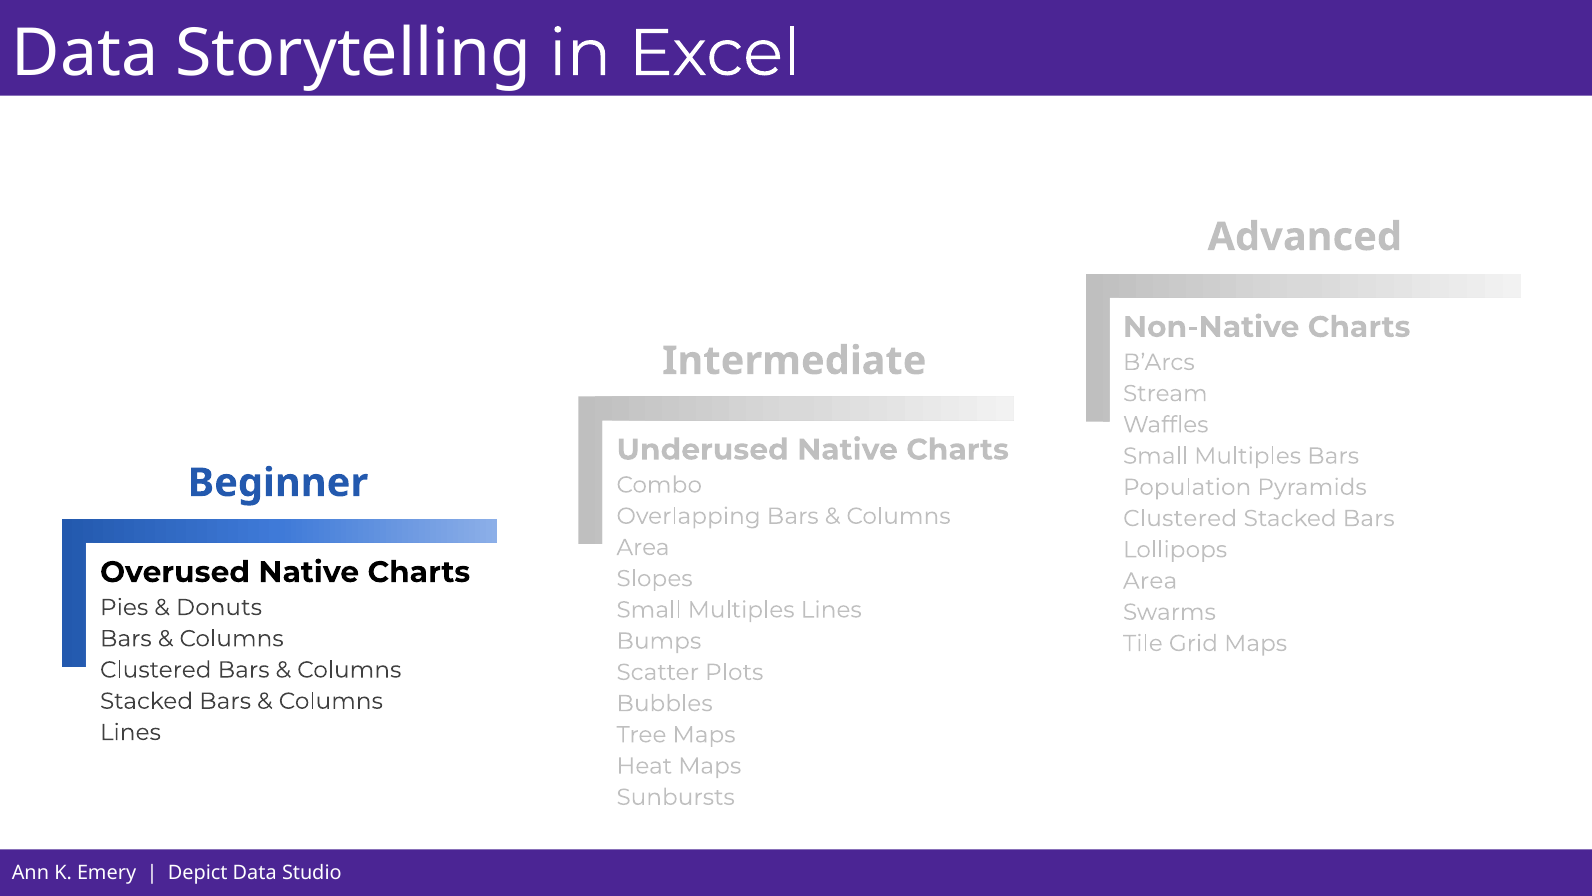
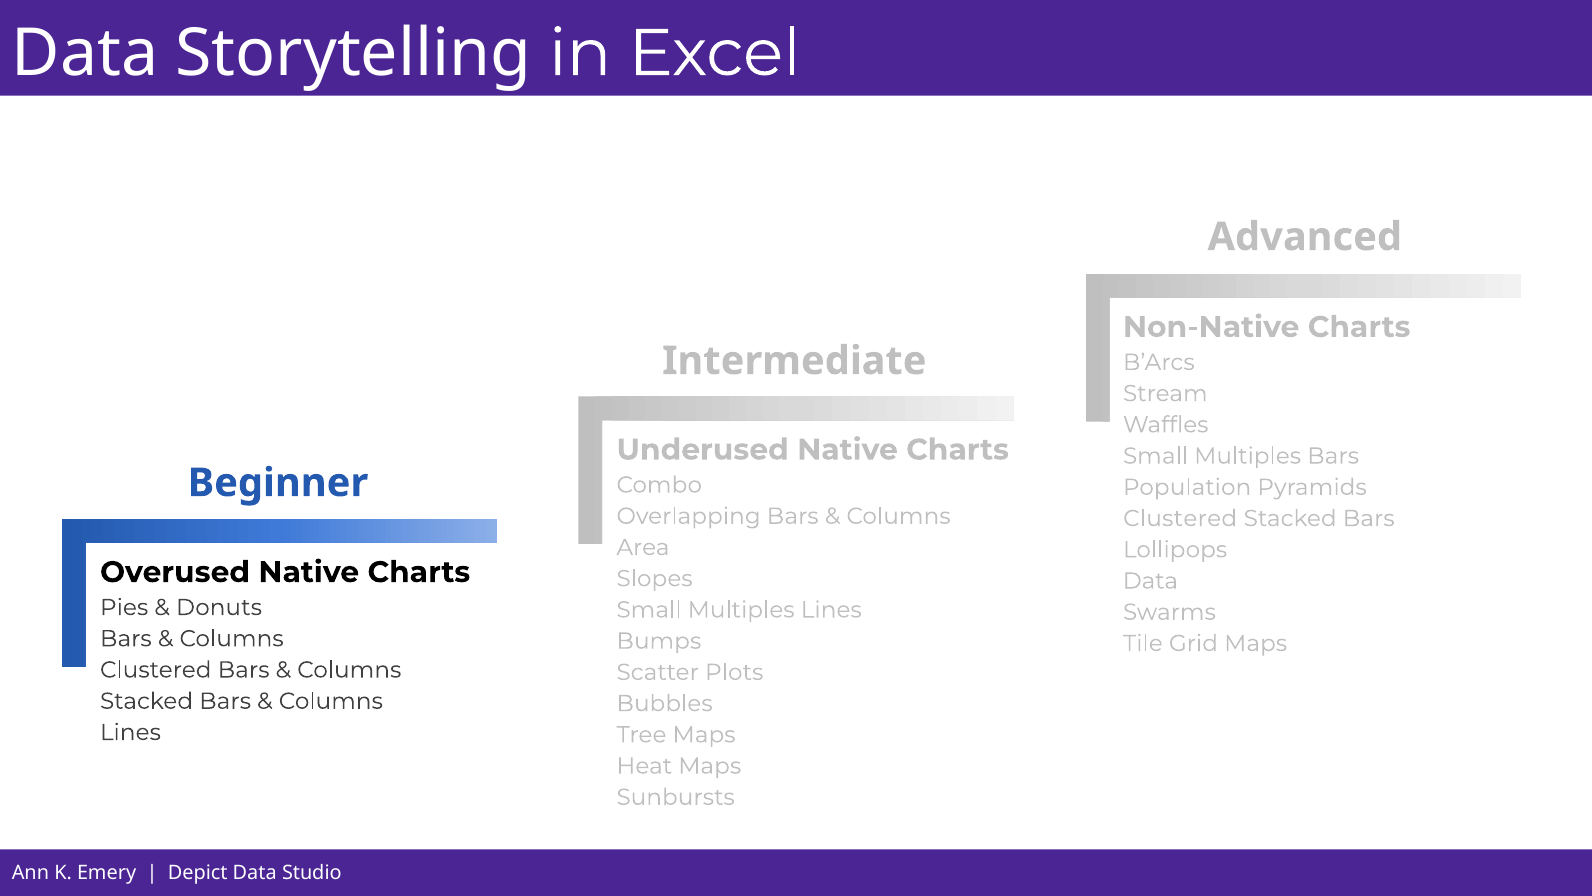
Area: Area -> Data (1150, 581)
